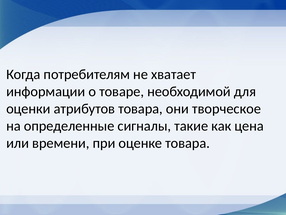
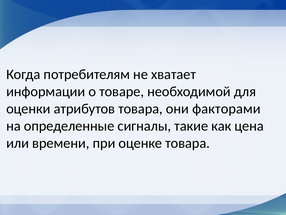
творческое: творческое -> факторами (227, 108)
